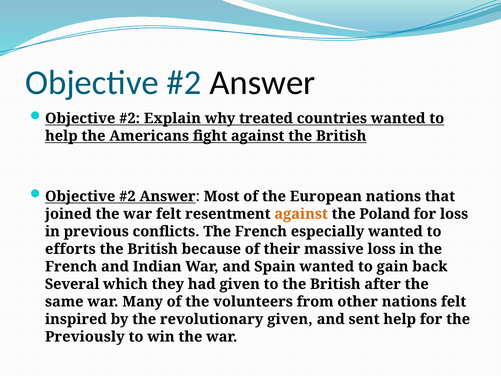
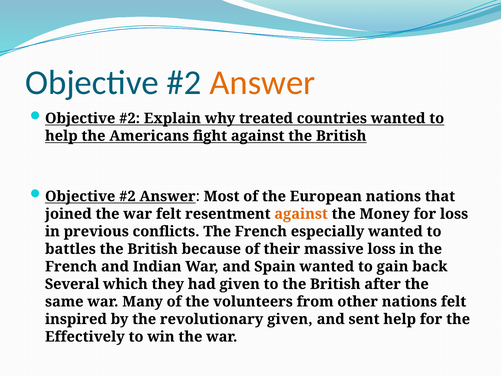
Answer colour: black -> orange (262, 83)
Poland: Poland -> Money (385, 214)
efforts: efforts -> battles (70, 249)
Previously: Previously -> Effectively (85, 337)
